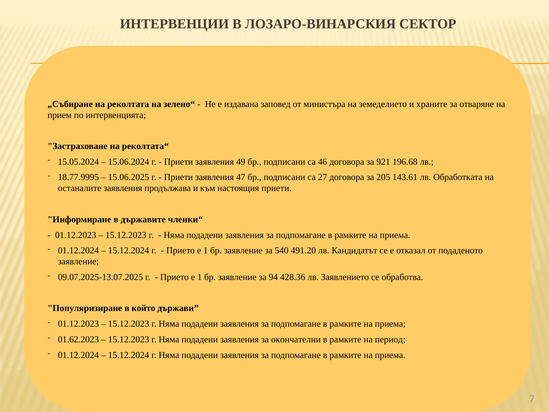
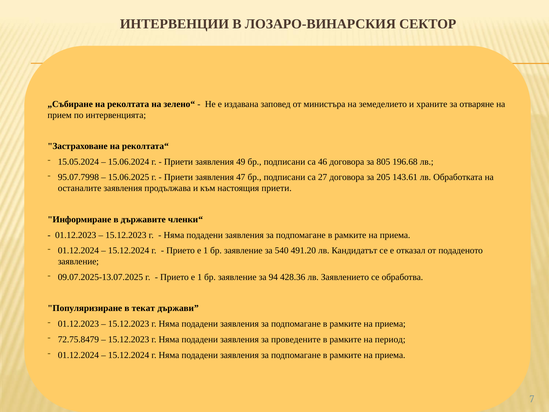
921: 921 -> 805 (383, 162)
18.77.9995: 18.77.9995 -> 95.07.7998 (78, 177)
който: който -> текат (143, 308)
01.62.2023: 01.62.2023 -> 72.75.8479 (78, 339)
окончателни: окончателни -> проведените (296, 339)
